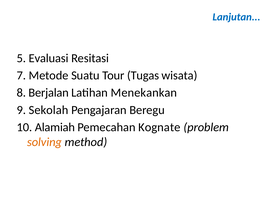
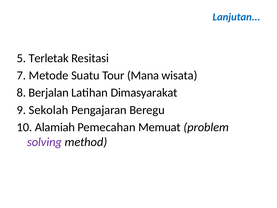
Evaluasi: Evaluasi -> Terletak (49, 58)
Tugas: Tugas -> Mana (143, 75)
Menekankan: Menekankan -> Dimasyarakat (144, 93)
Kognate: Kognate -> Memuat (159, 127)
solving colour: orange -> purple (44, 142)
